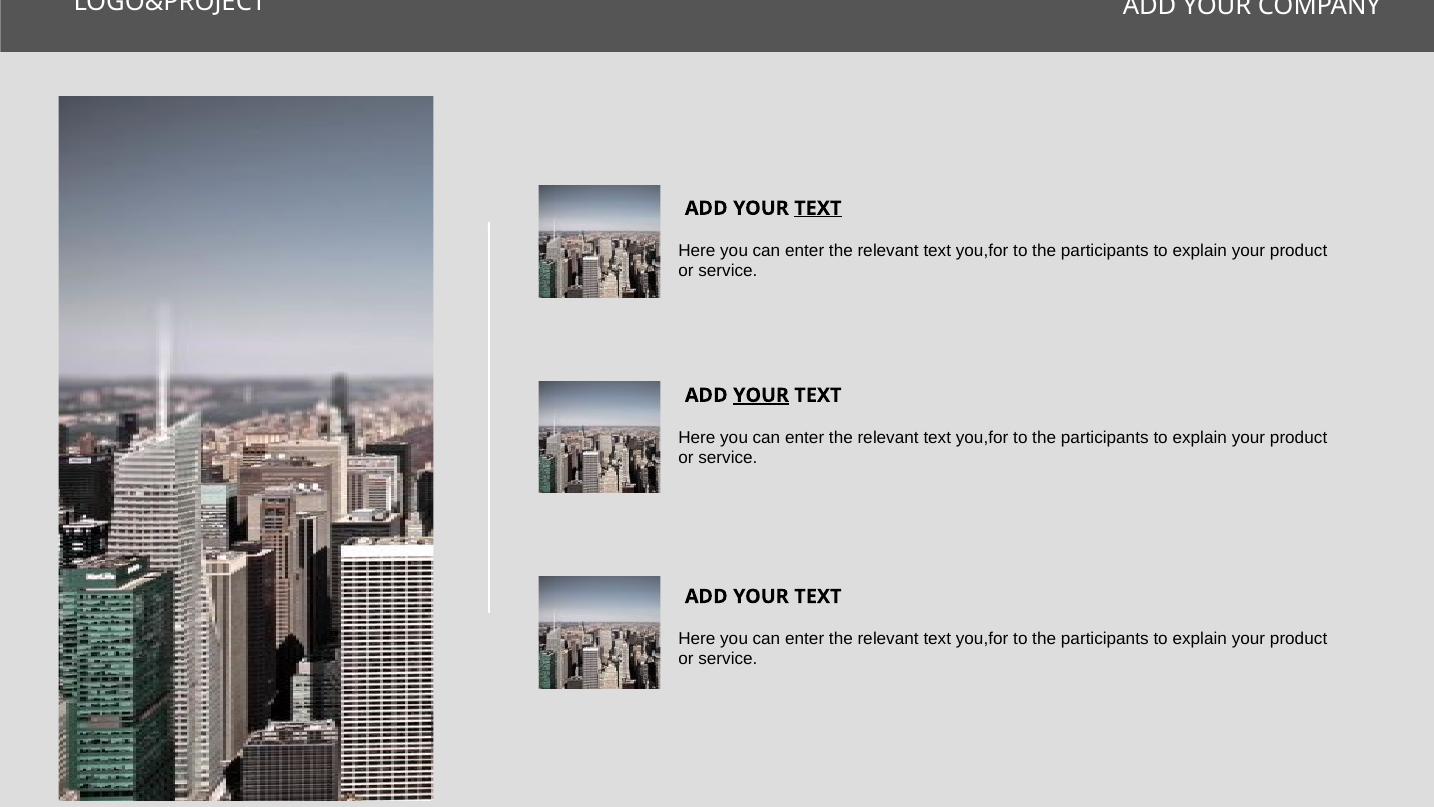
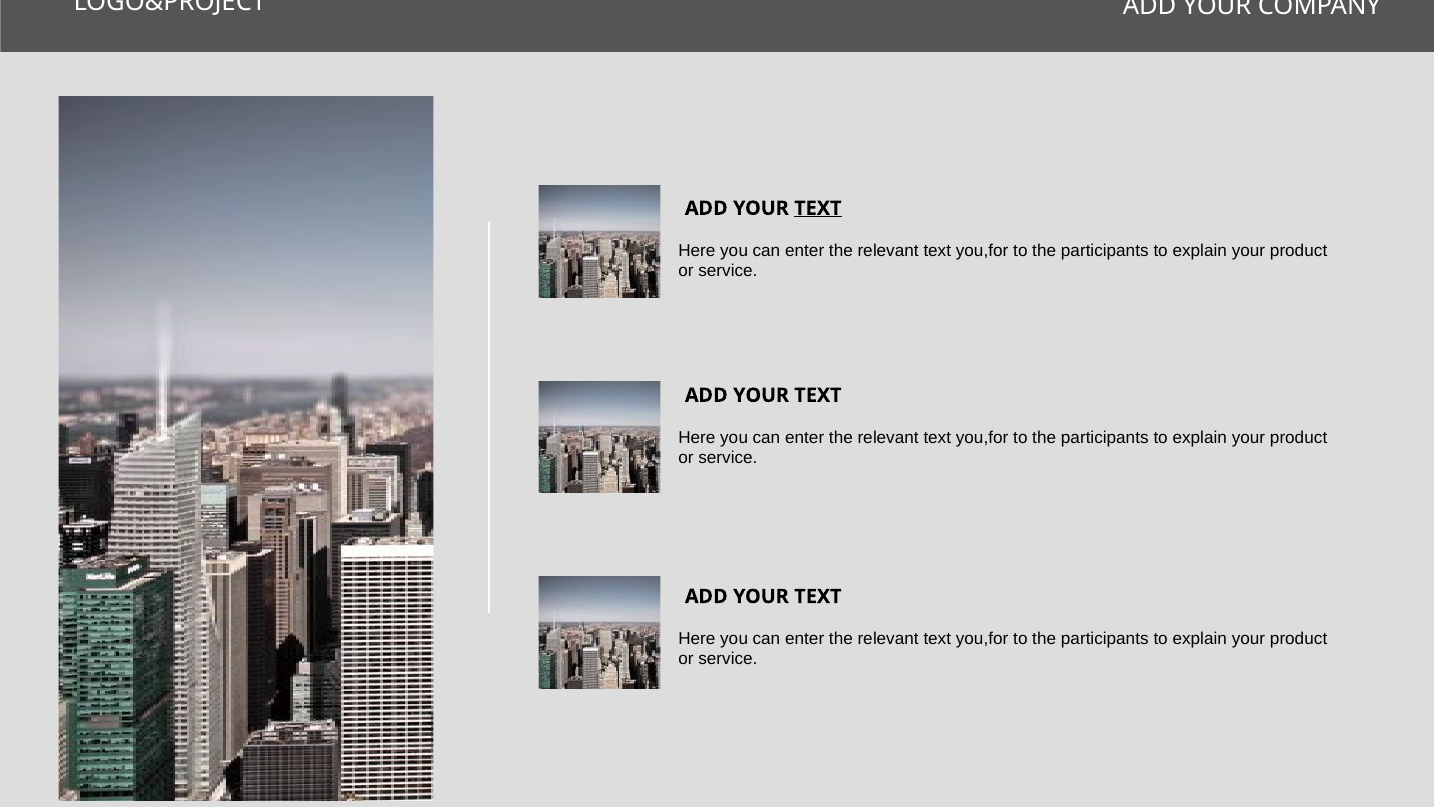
YOUR underline: present -> none (761, 395)
